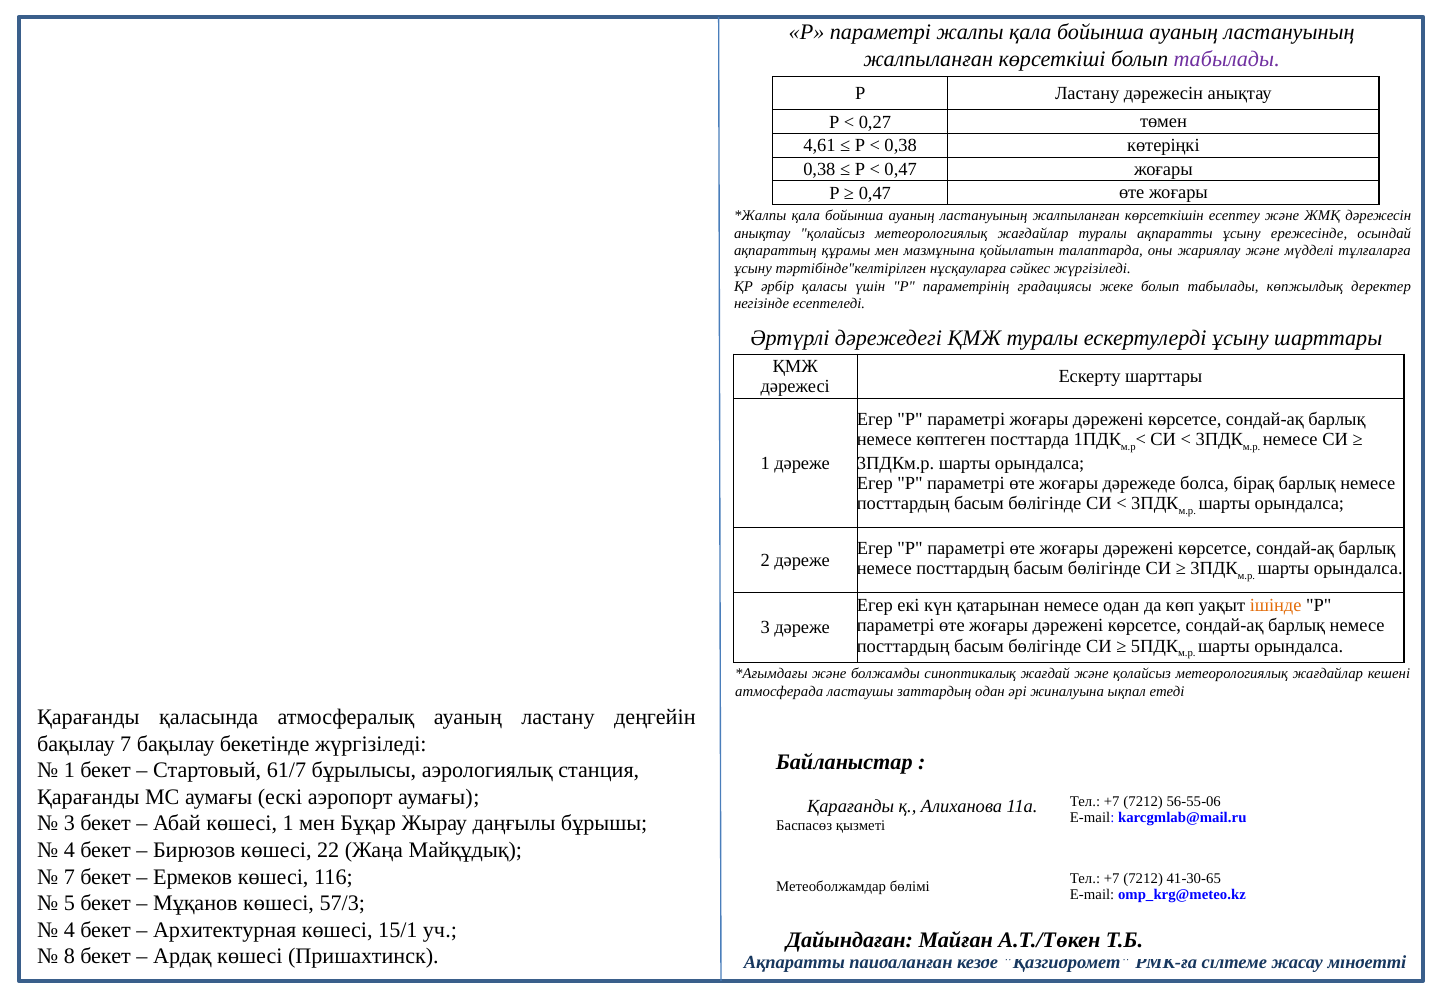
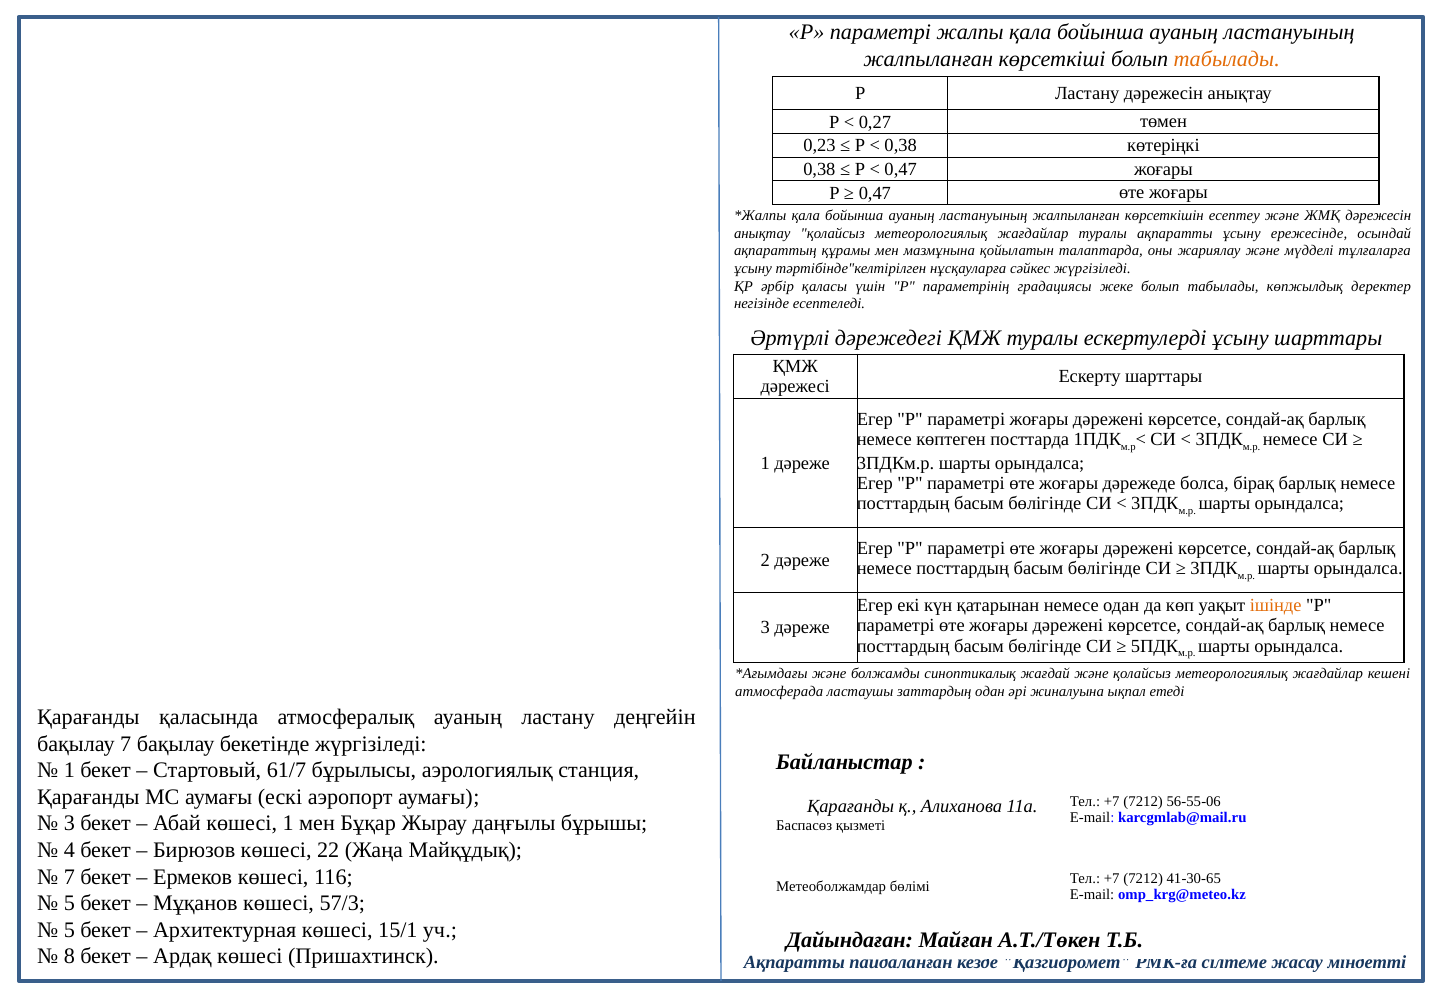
табылады colour: purple -> orange (1227, 59)
4,61: 4,61 -> 0,23 (819, 146)
4: 4 -> 5 (69, 930)
